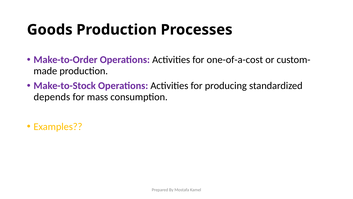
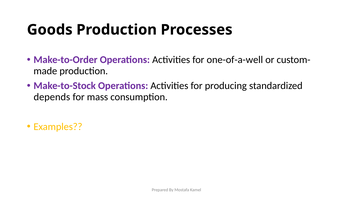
one-of-a-cost: one-of-a-cost -> one-of-a-well (235, 60)
